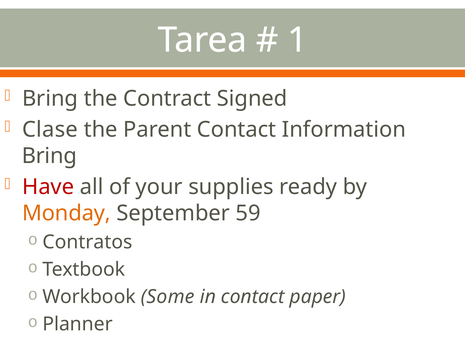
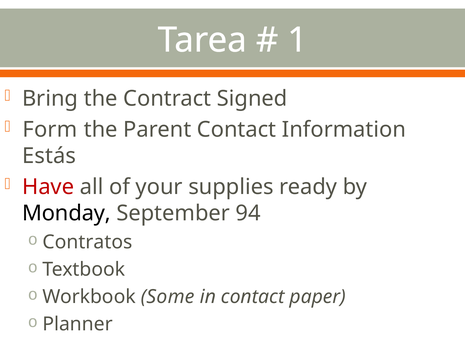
Clase: Clase -> Form (50, 129)
Bring: Bring -> Estás (49, 156)
Monday colour: orange -> black (66, 213)
59: 59 -> 94 (248, 213)
